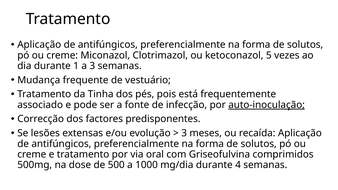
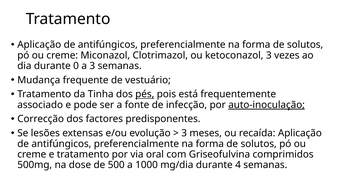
ketoconazol 5: 5 -> 3 (269, 55)
1: 1 -> 0 (76, 66)
pés underline: none -> present (145, 94)
